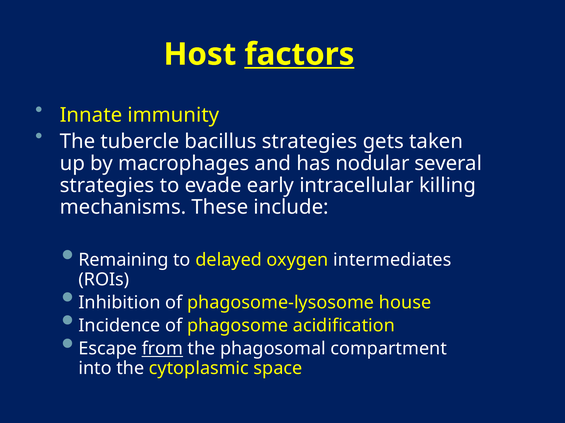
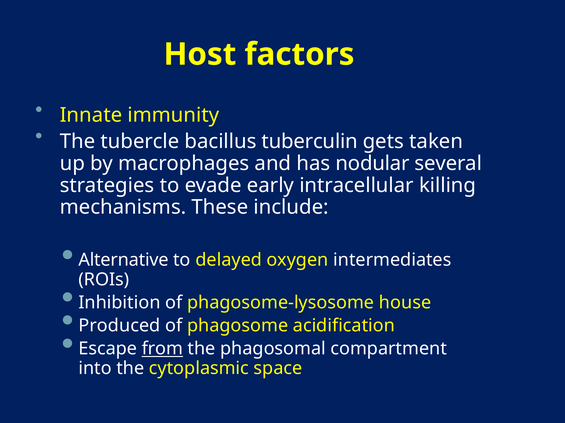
factors underline: present -> none (299, 54)
bacillus strategies: strategies -> tuberculin (310, 142)
Remaining: Remaining -> Alternative (124, 260)
Incidence: Incidence -> Produced (119, 326)
